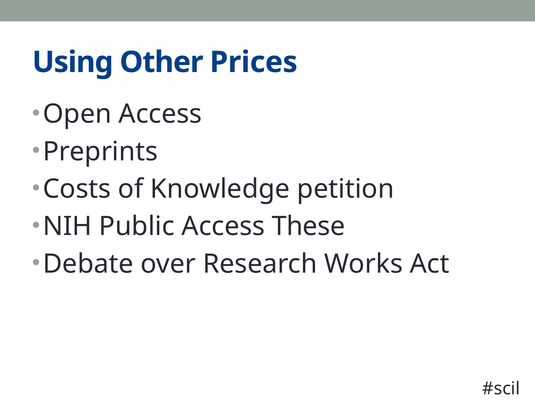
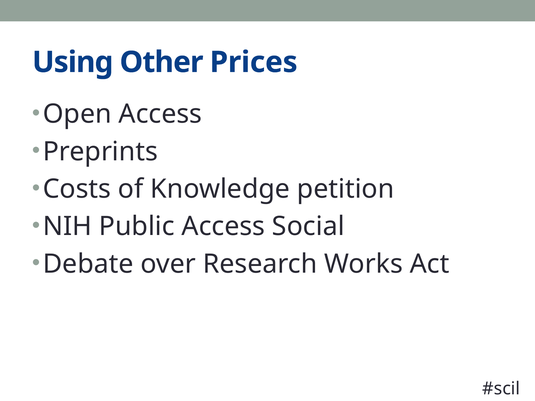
These: These -> Social (308, 227)
